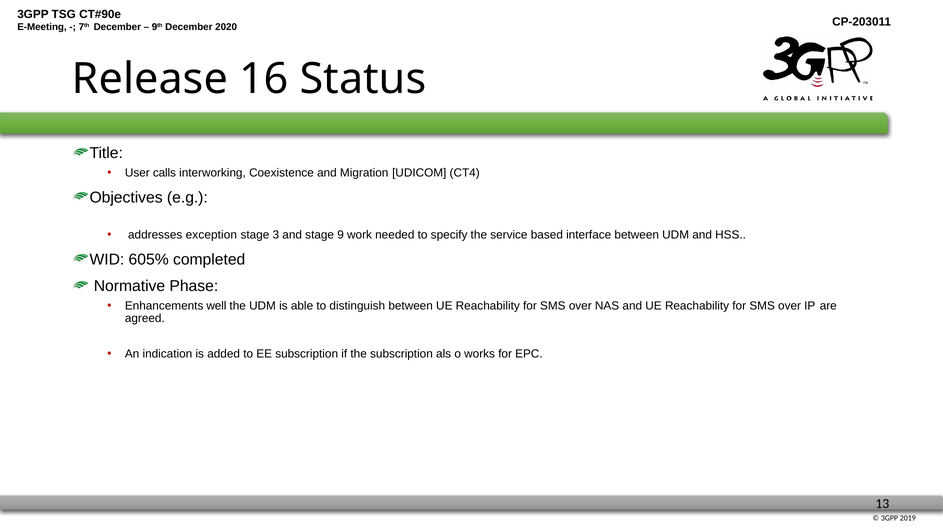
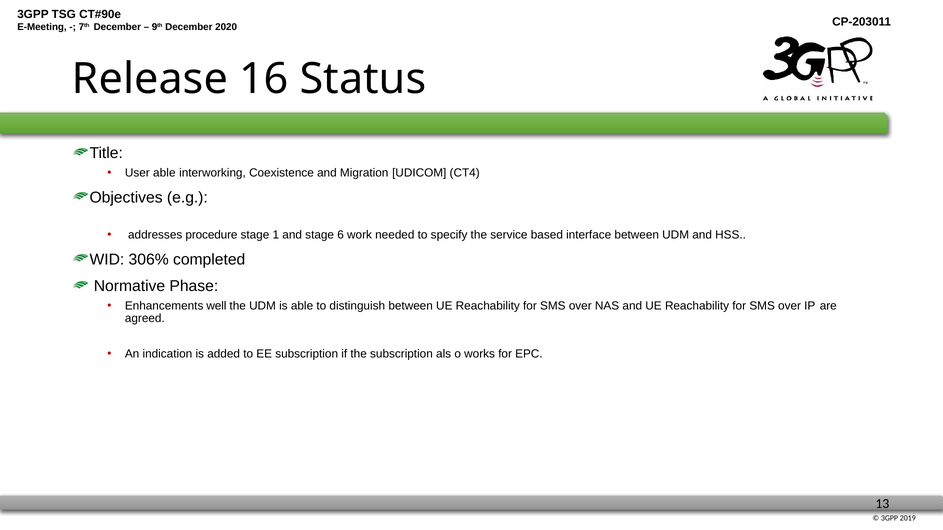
User calls: calls -> able (164, 173)
exception: exception -> procedure (211, 235)
3: 3 -> 1 (276, 235)
9: 9 -> 6 (341, 235)
605%: 605% -> 306% (149, 260)
